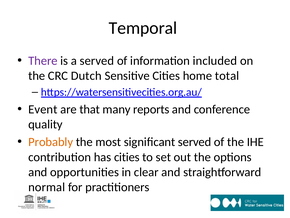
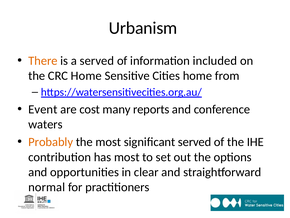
Temporal: Temporal -> Urbanism (143, 28)
There colour: purple -> orange (43, 61)
CRC Dutch: Dutch -> Home (86, 76)
total: total -> from (227, 76)
that: that -> cost (90, 109)
quality: quality -> waters (45, 124)
has cities: cities -> most (127, 157)
